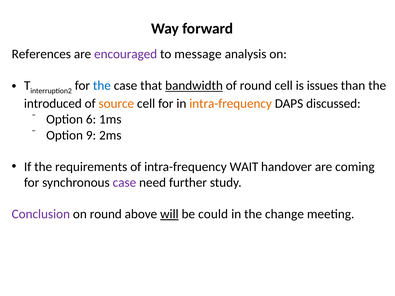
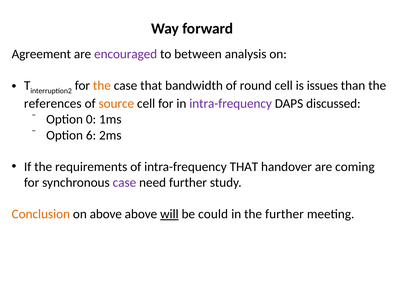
References: References -> Agreement (41, 54)
message: message -> between (198, 54)
the colour: blue -> orange (102, 86)
bandwidth underline: present -> none (194, 86)
introduced: introduced -> references (53, 104)
intra-frequency colour: orange -> purple (231, 104)
6: 6 -> 0 (91, 119)
9: 9 -> 6 (91, 135)
intra-frequency WAIT: WAIT -> THAT (244, 167)
Conclusion colour: purple -> orange (41, 214)
on round: round -> above (106, 214)
the change: change -> further (284, 214)
